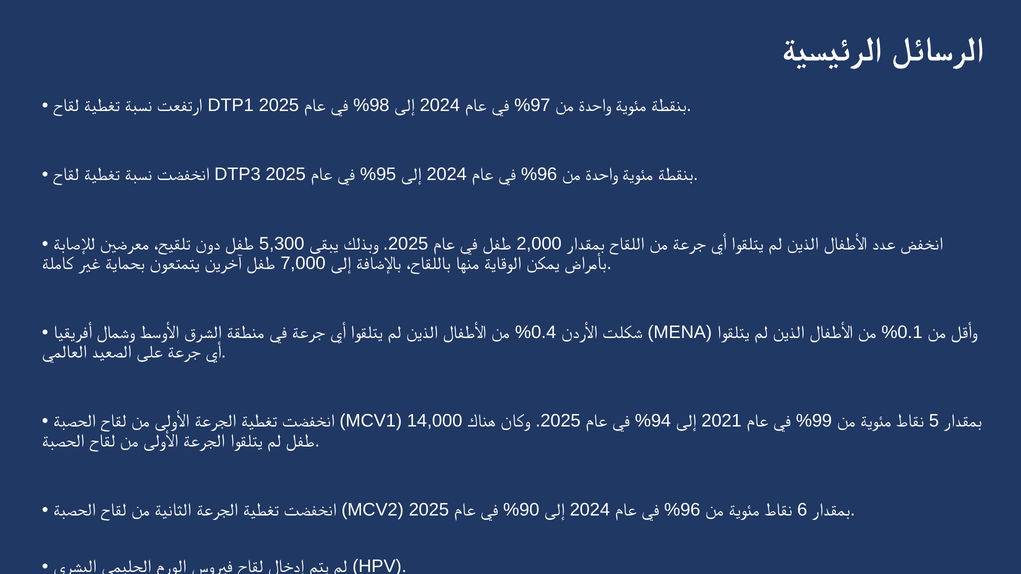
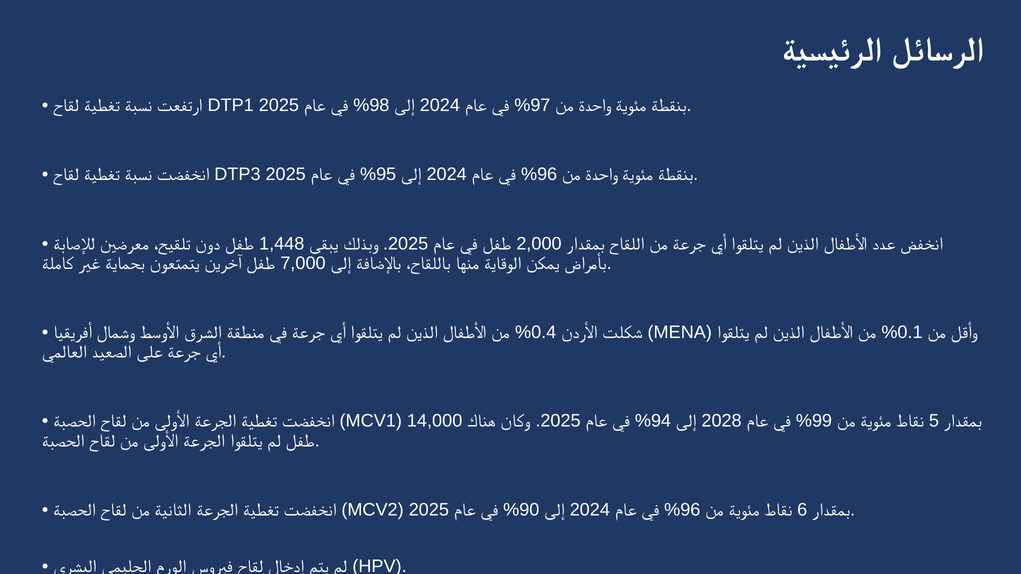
5,300: 5,300 -> 1,448 (282, 244)
2021: 2021 -> 2028 (722, 421)
